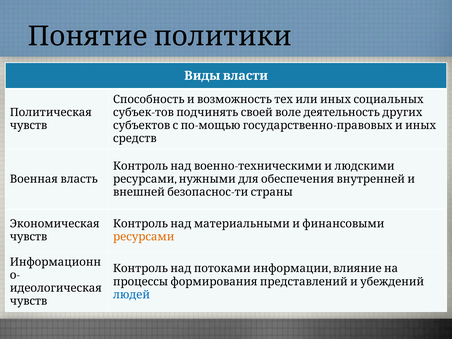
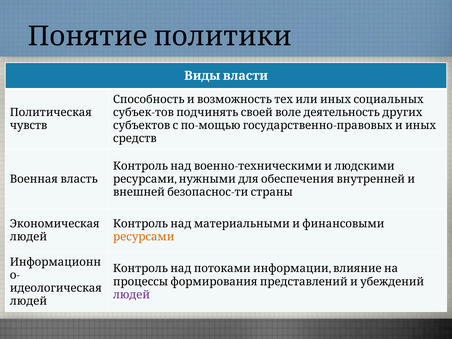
чувств: чувств -> людей (28, 237)
людей colour: blue -> purple (132, 295)
чувств: чувств -> людей (28, 301)
